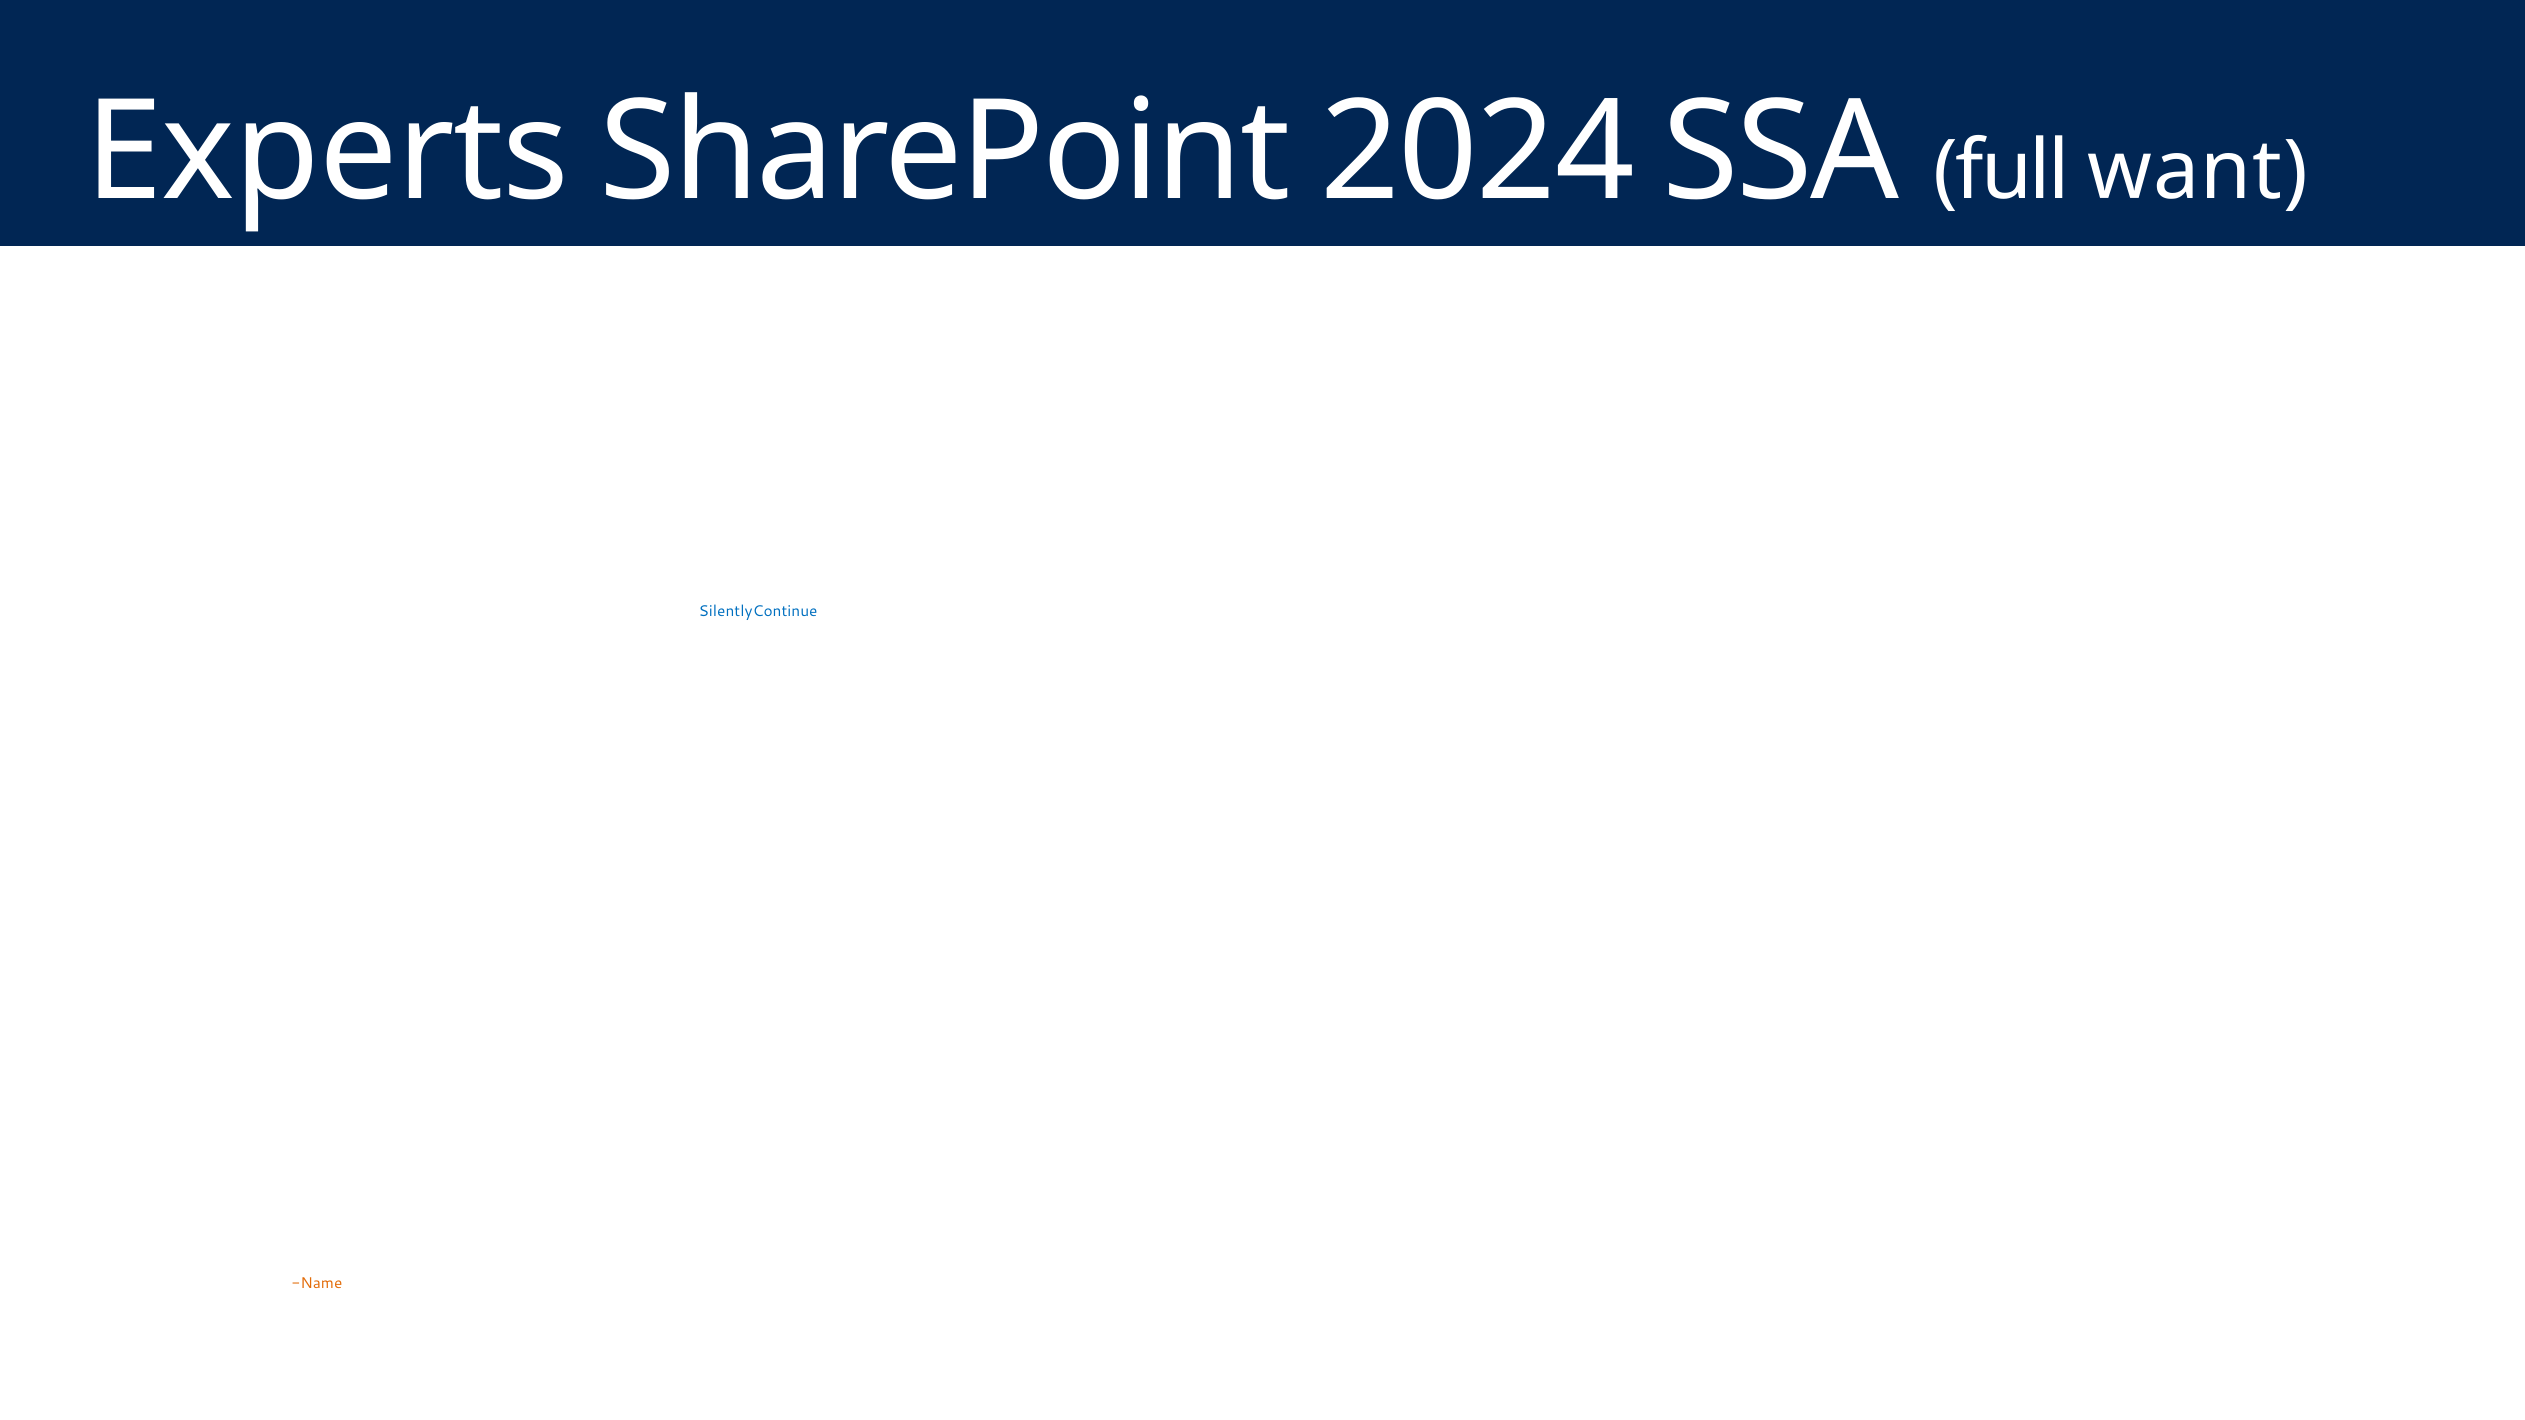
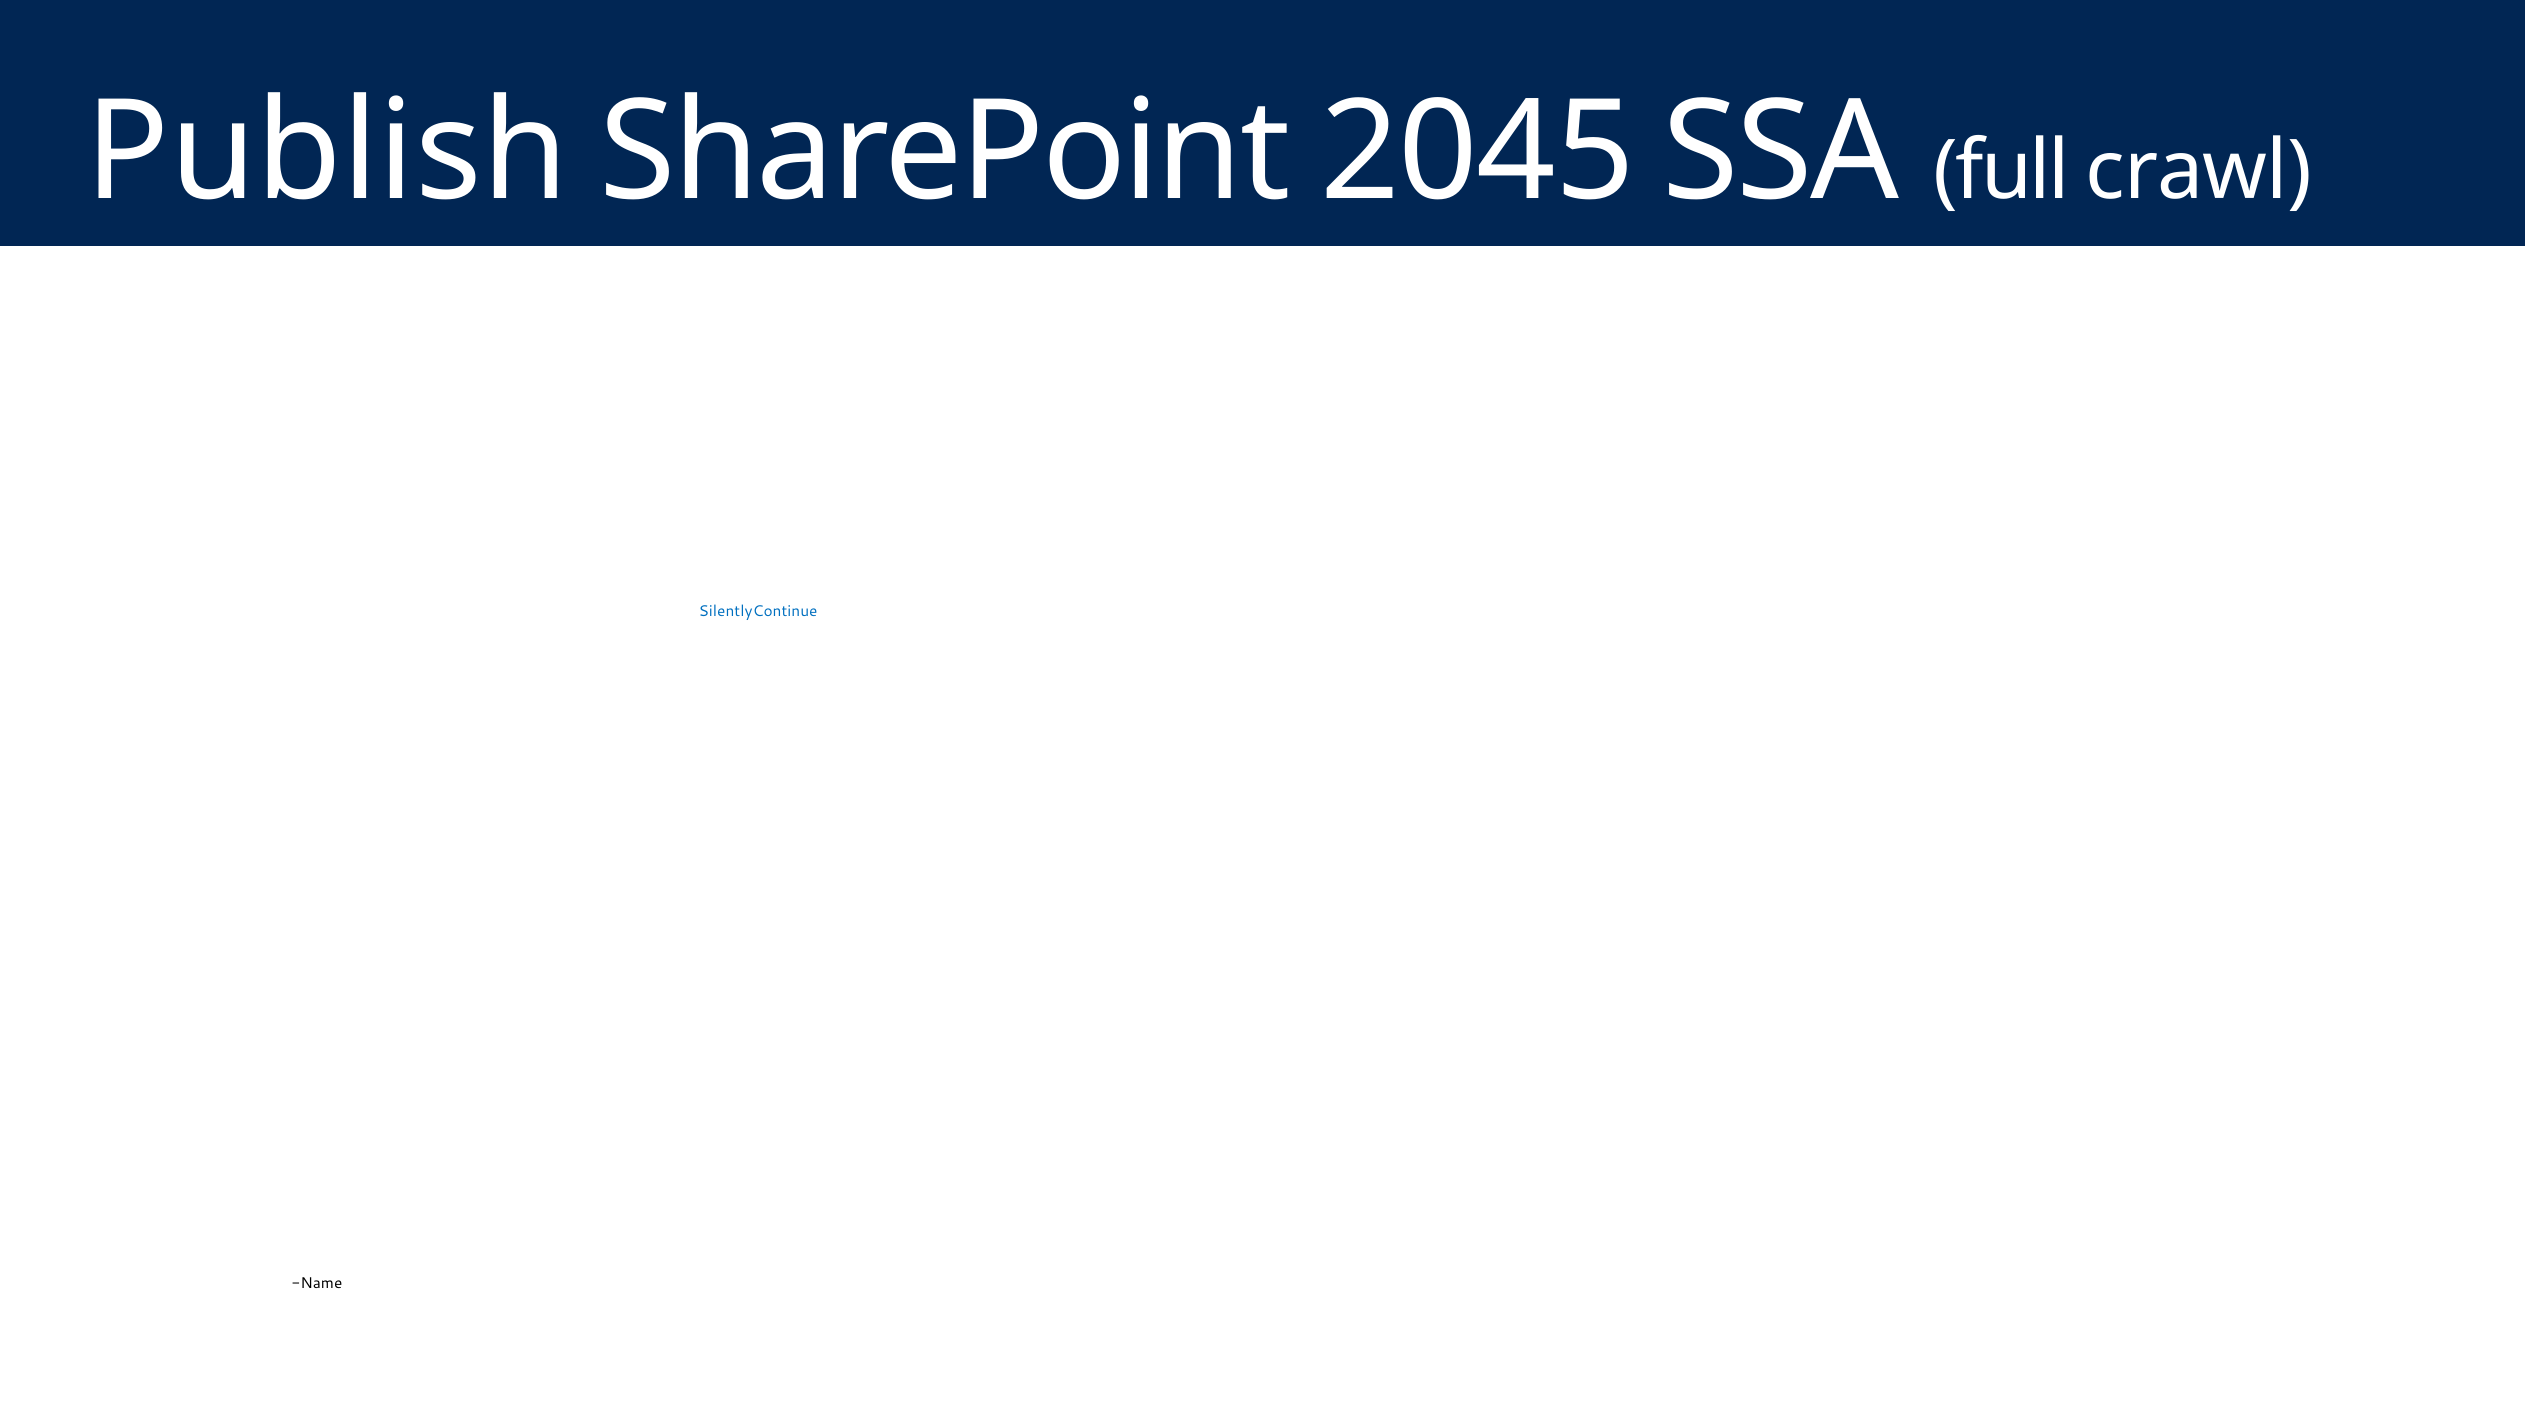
Experts: Experts -> Publish (327, 153)
2024: 2024 -> 2045 (1478, 153)
want: want -> crawl (2199, 172)
Name colour: orange -> black (317, 1284)
